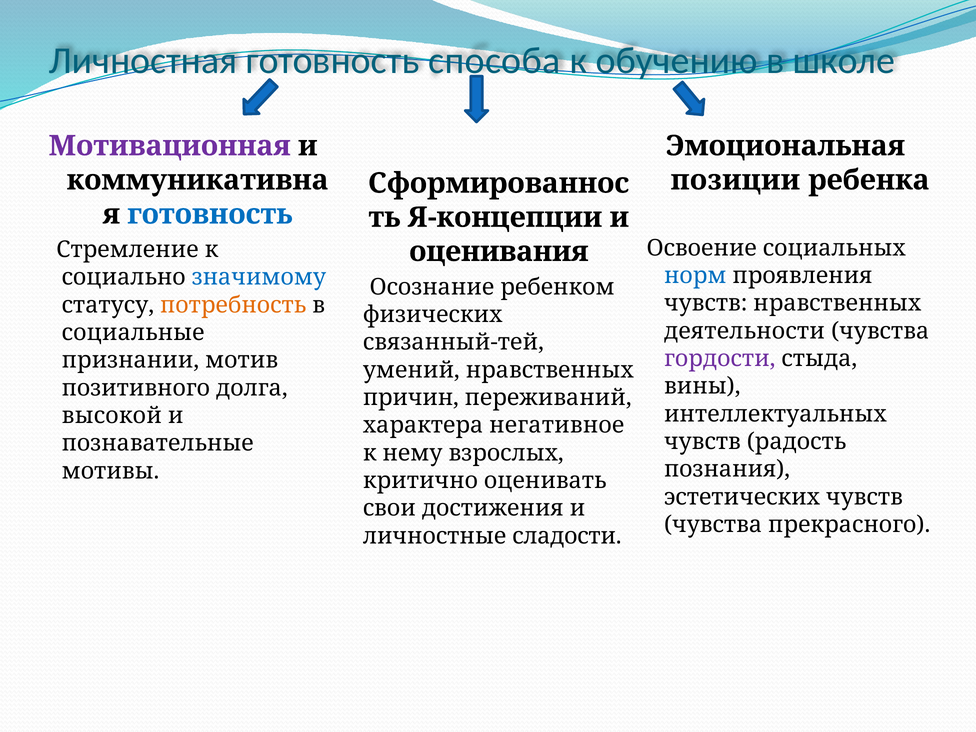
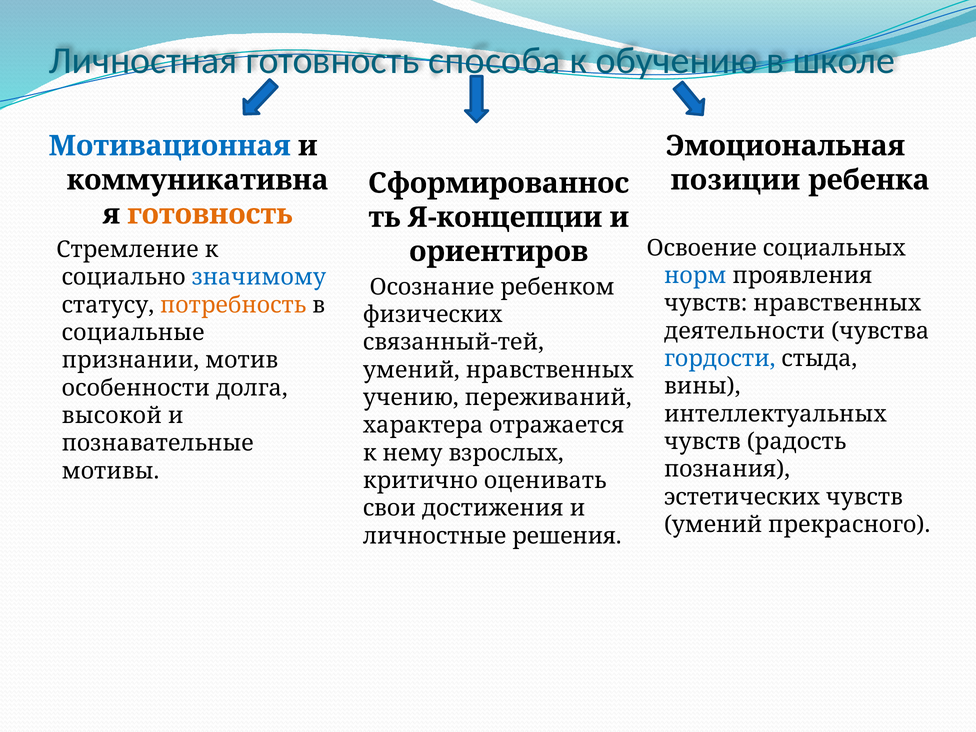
Мотивационная colour: purple -> blue (170, 146)
готовность colour: blue -> orange (210, 214)
оценивания: оценивания -> ориентиров (499, 252)
гордости colour: purple -> blue (720, 359)
позитивного: позитивного -> особенности (136, 388)
причин: причин -> учению (411, 398)
негативное: негативное -> отражается (557, 425)
чувства: чувства -> умений (713, 525)
сладости: сладости -> решения (567, 536)
